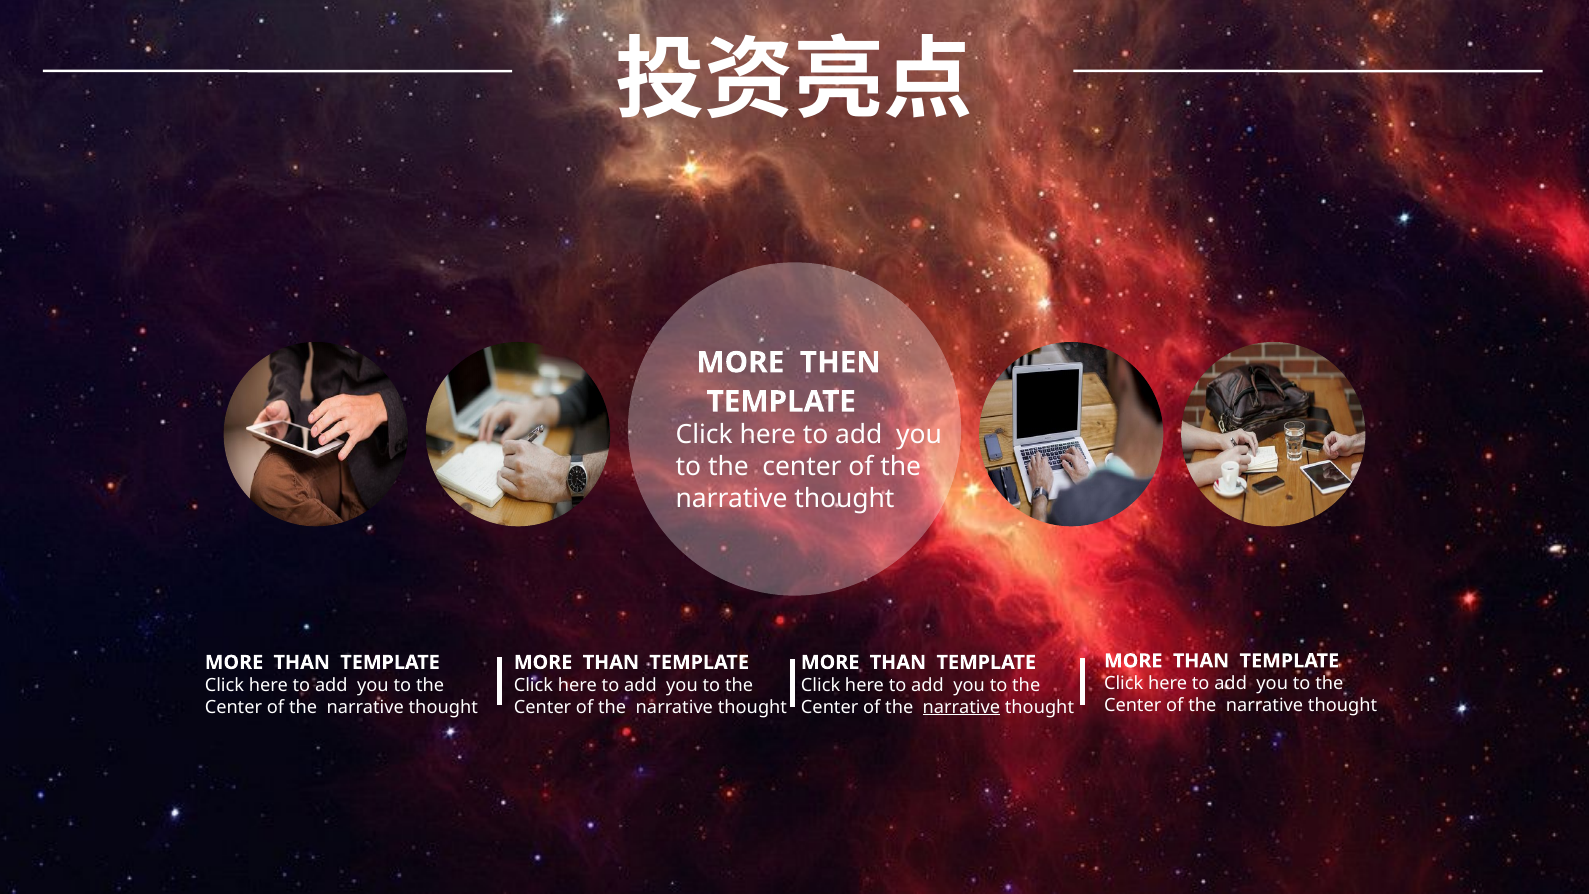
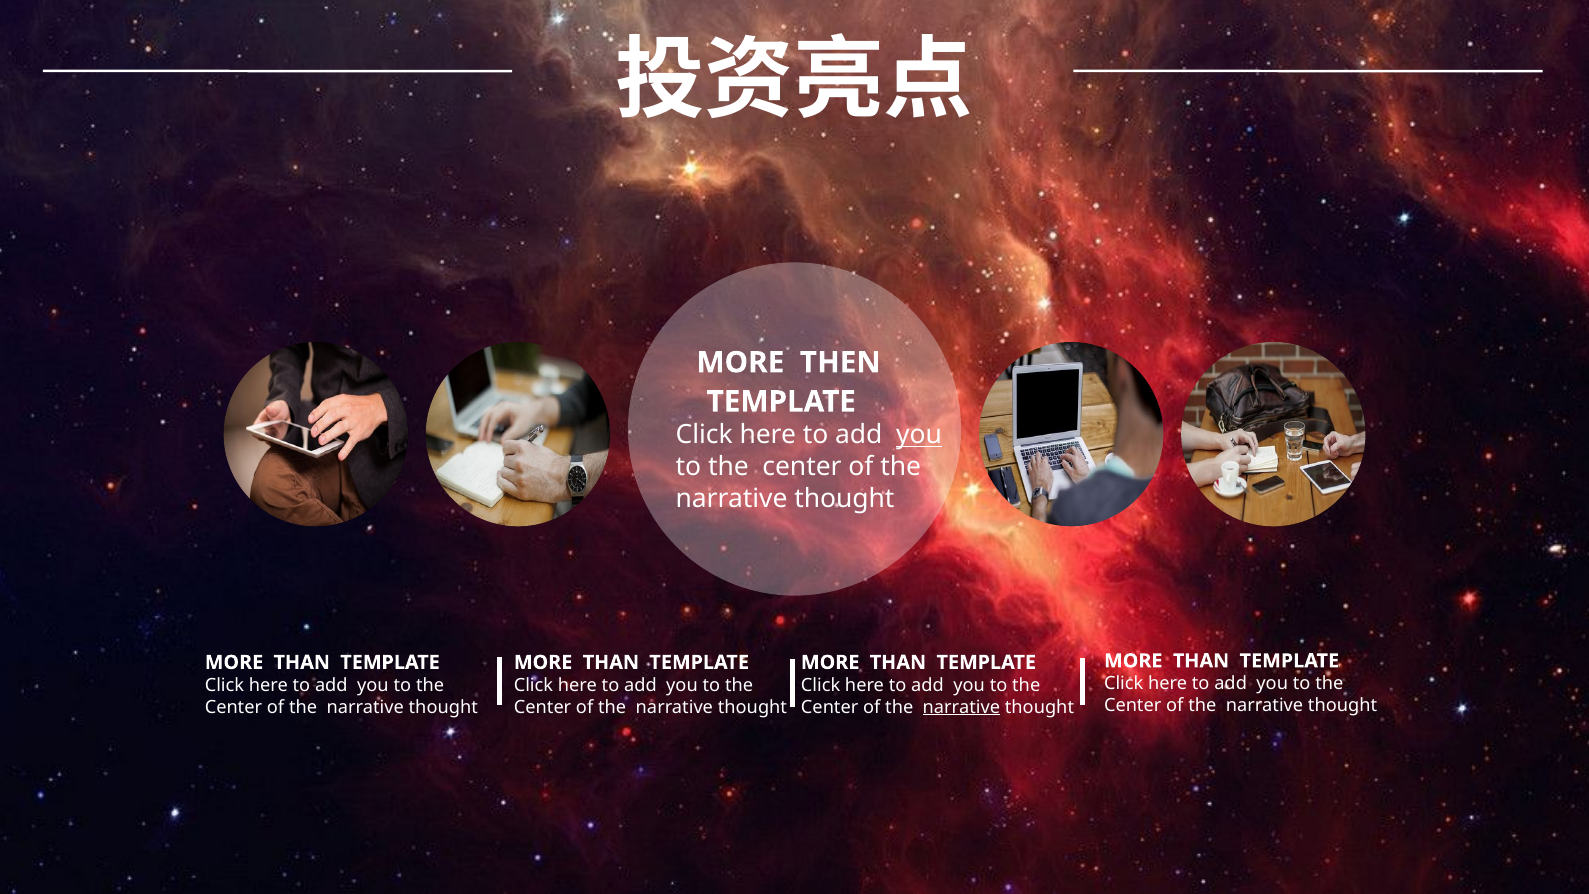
you underline: none -> present (919, 435)
